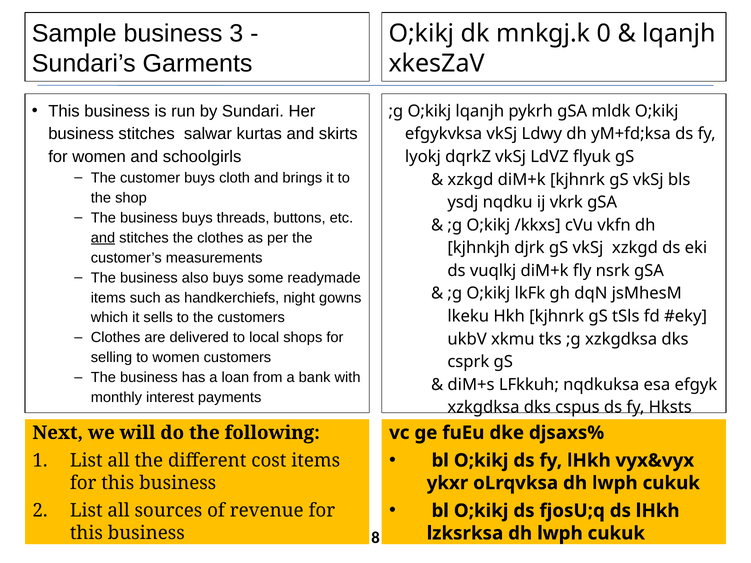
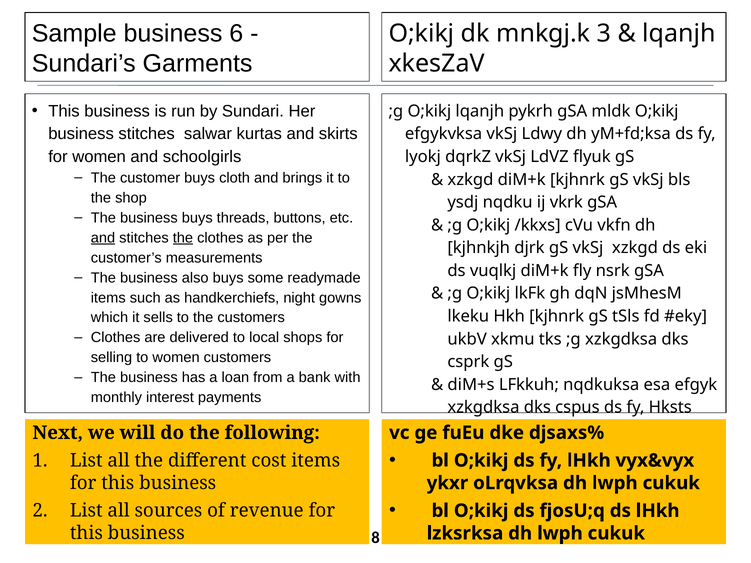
3: 3 -> 6 (236, 34)
0: 0 -> 3 (604, 34)
the underline: none -> present (183, 238)
